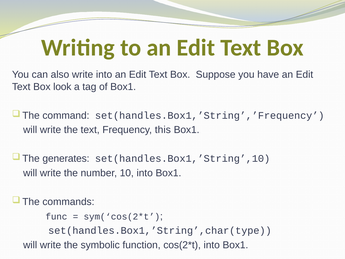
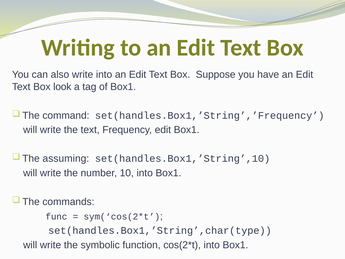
Frequency this: this -> edit (163, 130)
generates: generates -> assuming (66, 158)
